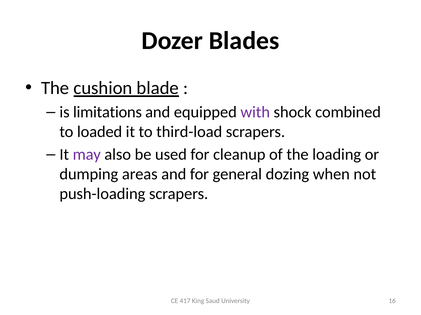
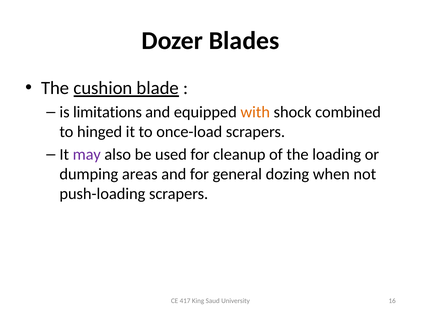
with colour: purple -> orange (255, 112)
loaded: loaded -> hinged (100, 132)
third-load: third-load -> once-load (189, 132)
